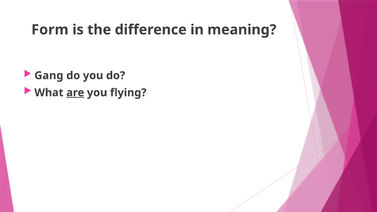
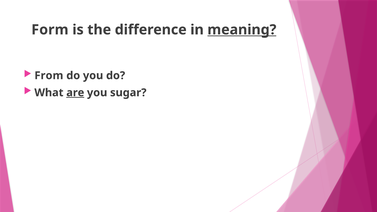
meaning underline: none -> present (242, 30)
Gang: Gang -> From (49, 76)
flying: flying -> sugar (128, 93)
